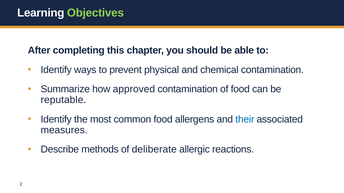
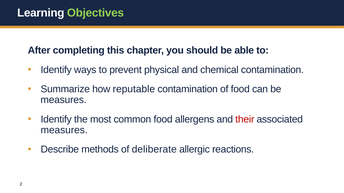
approved: approved -> reputable (134, 89)
reputable: reputable -> measures (64, 100)
their colour: blue -> red (245, 120)
